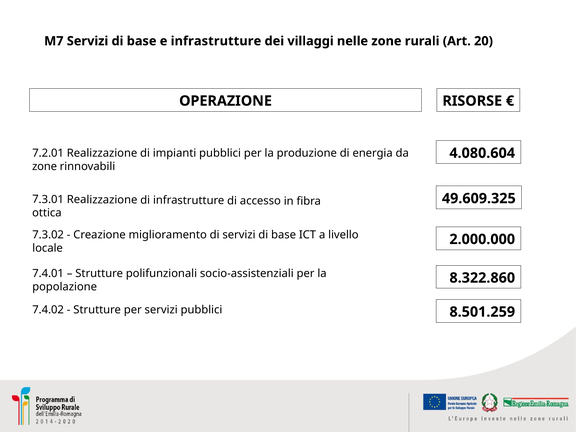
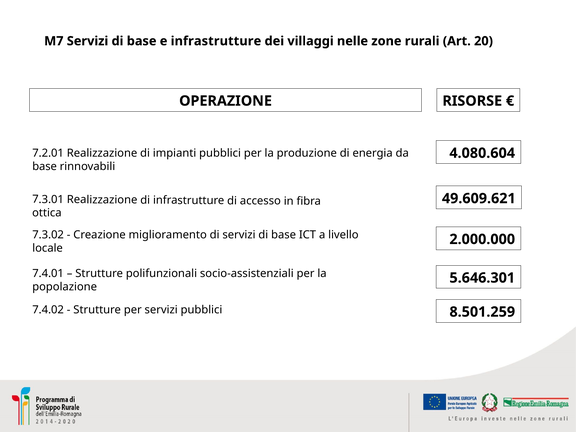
zone: zone -> base (45, 167)
49.609.325: 49.609.325 -> 49.609.621 (479, 198)
8.322.860: 8.322.860 -> 5.646.301 (482, 278)
